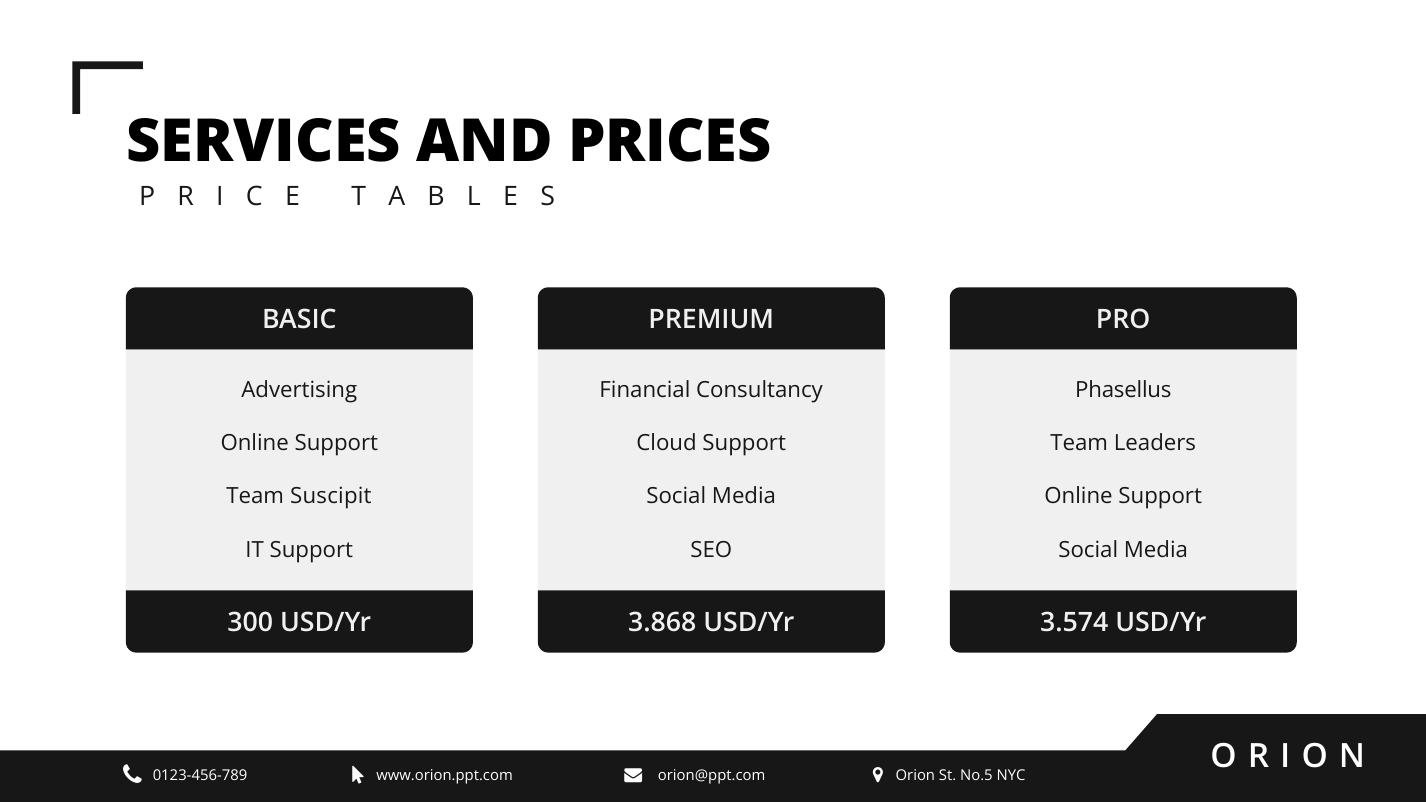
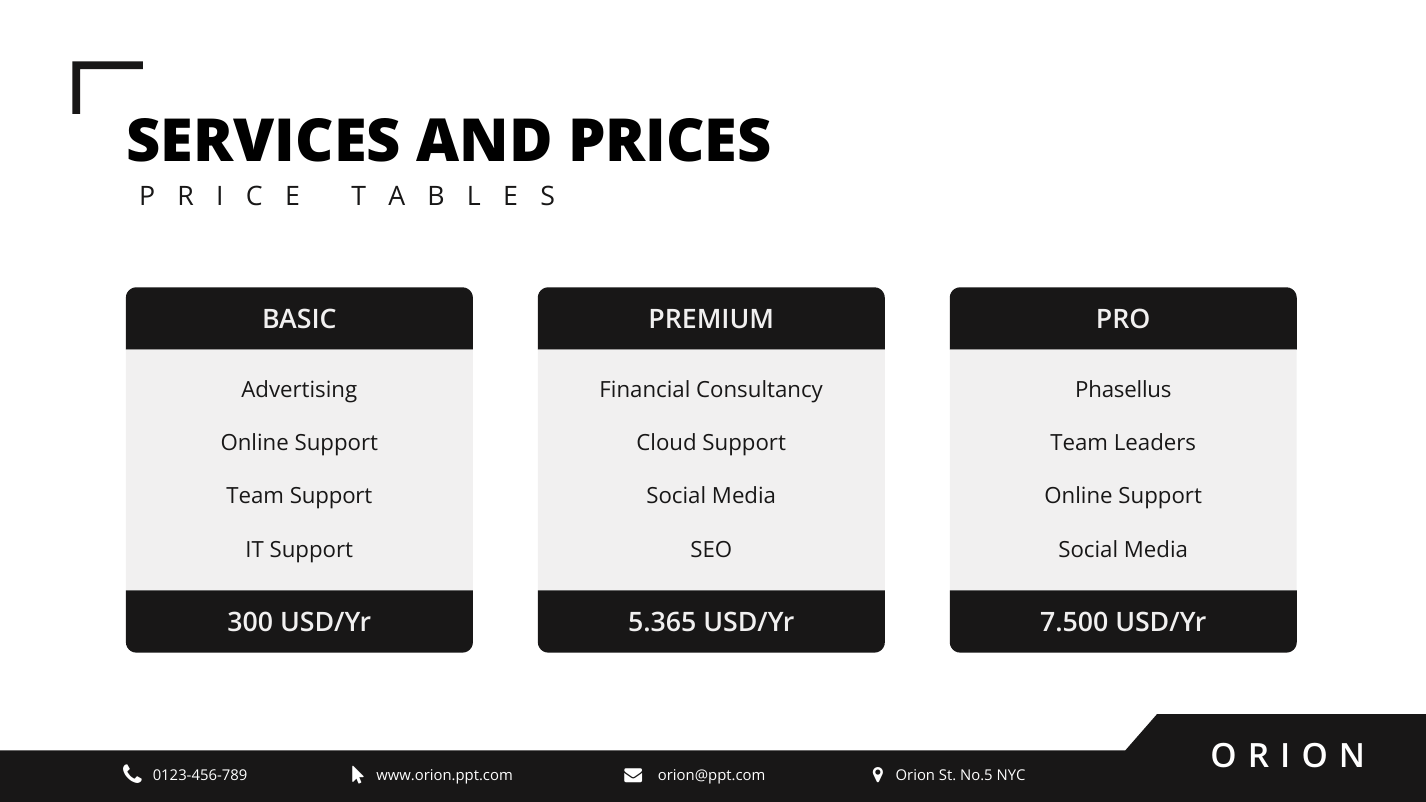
Team Suscipit: Suscipit -> Support (331, 497)
3.868: 3.868 -> 5.365 (662, 623)
3.574: 3.574 -> 7.500 (1074, 623)
